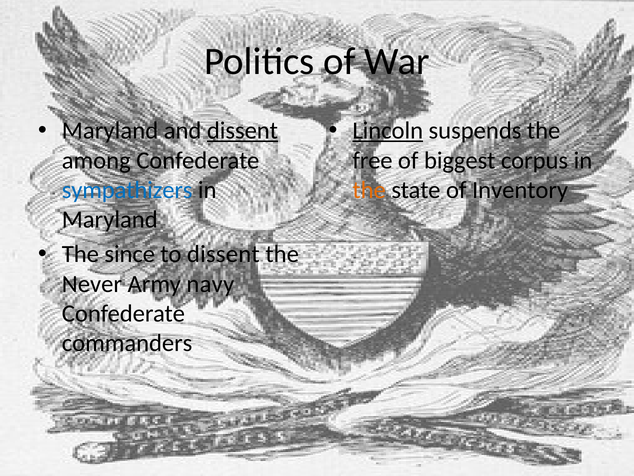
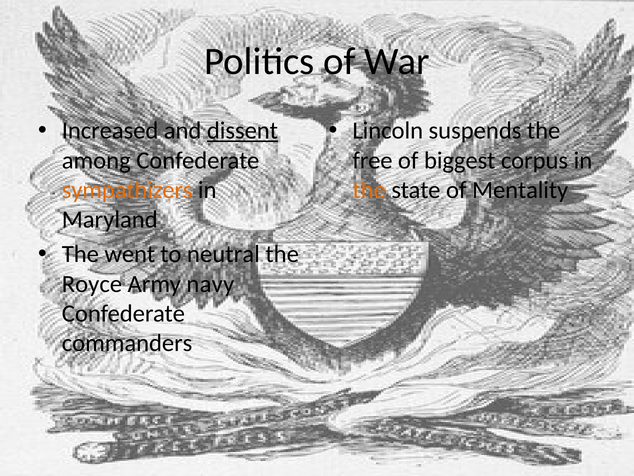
Maryland: Maryland -> Increased (110, 131)
Lincoln underline: present -> none (388, 131)
sympathizers colour: blue -> orange (127, 190)
Inventory: Inventory -> Mentality (520, 190)
since: since -> went (130, 254)
to dissent: dissent -> neutral (223, 254)
Never: Never -> Royce (92, 284)
